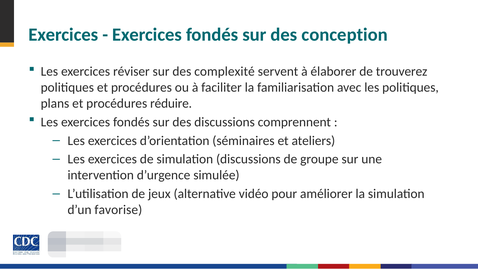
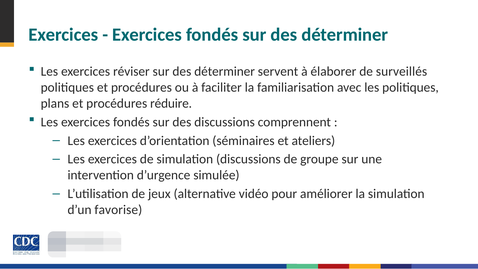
fondés sur des conception: conception -> déterminer (345, 35)
complexité: complexité -> déterminer (225, 71)
trouverez: trouverez -> surveillés (402, 71)
